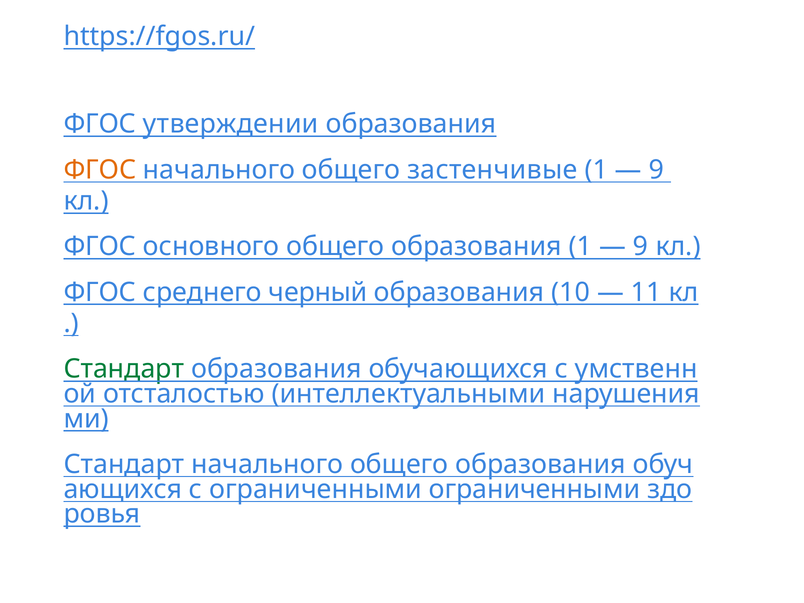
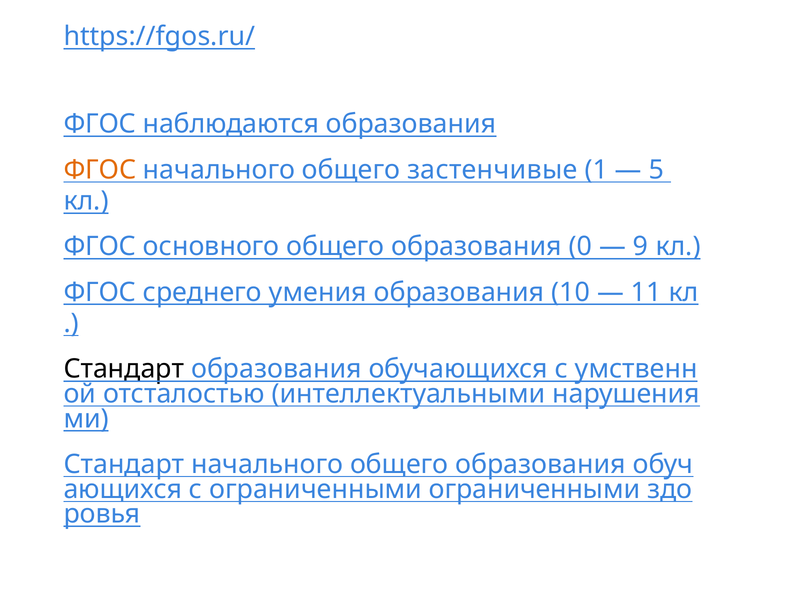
утверждении: утверждении -> наблюдаются (231, 124)
9: 9 -> 5 (656, 170)
образования 1: 1 -> 0 (581, 247)
черный: черный -> умения (318, 292)
Стандарт colour: green -> black (124, 369)
